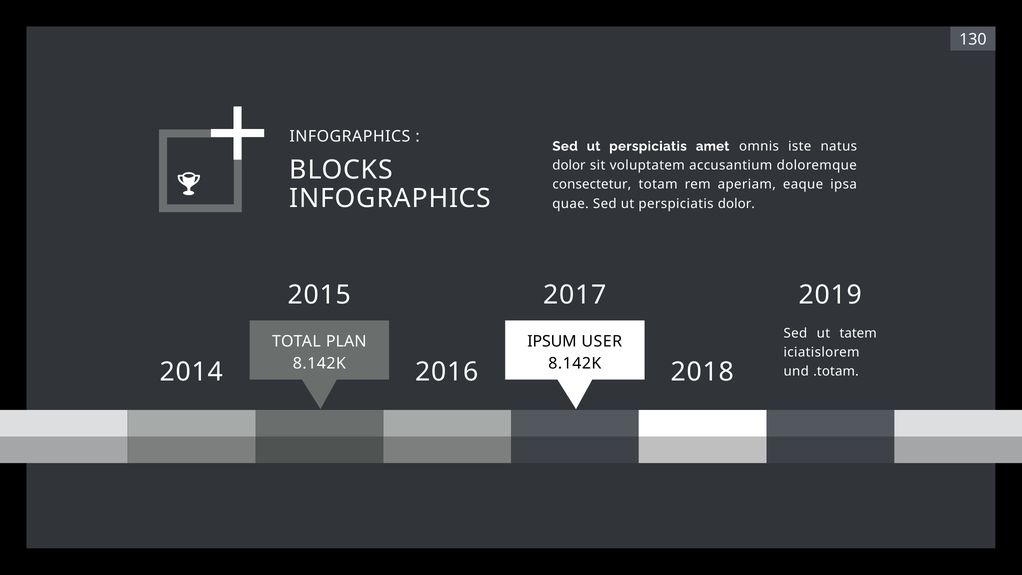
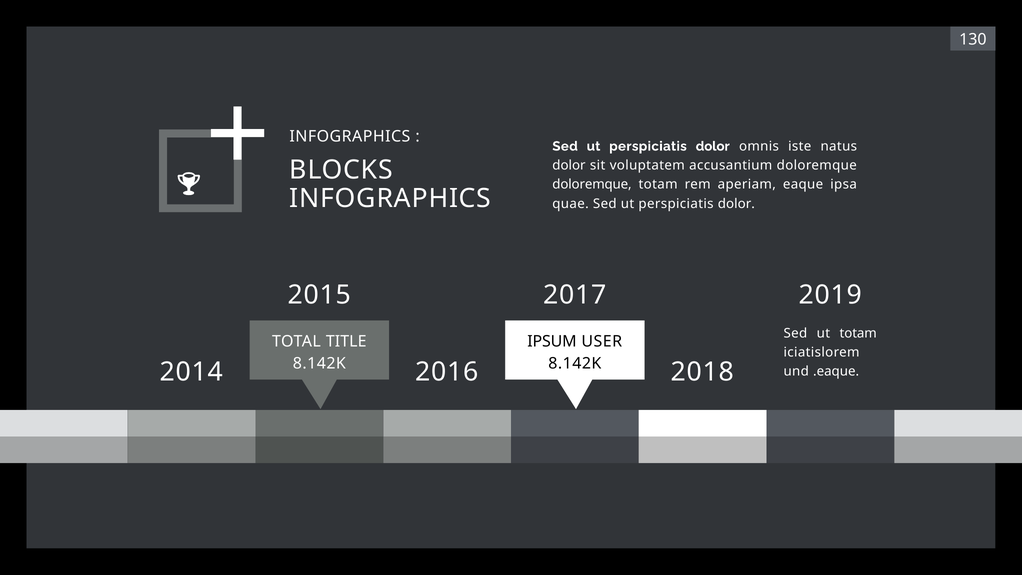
amet: amet -> dolor (713, 146)
consectetur: consectetur -> doloremque (592, 185)
ut tatem: tatem -> totam (858, 333)
PLAN: PLAN -> TITLE (346, 342)
.totam: .totam -> .eaque (836, 372)
